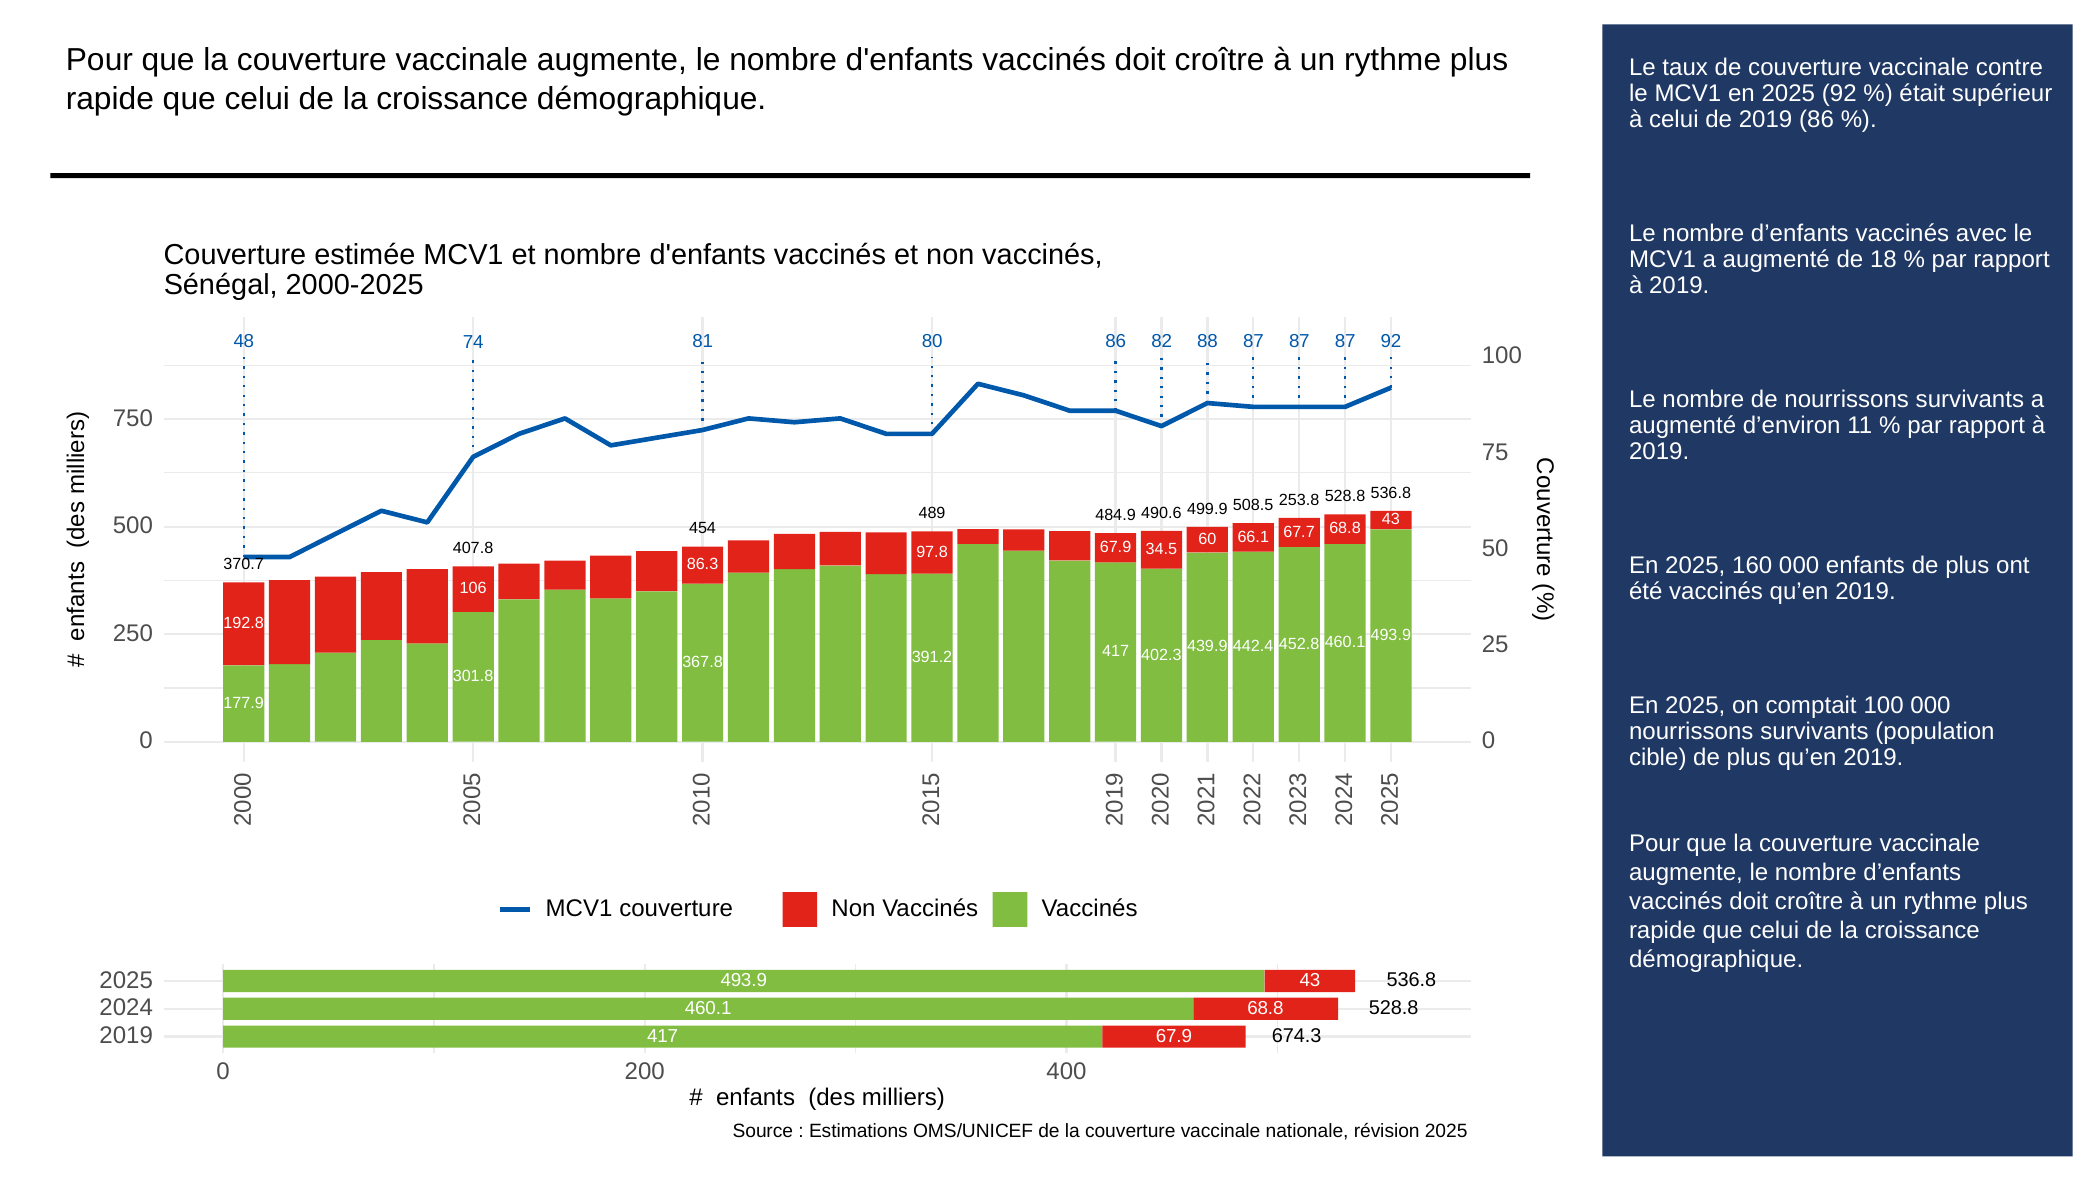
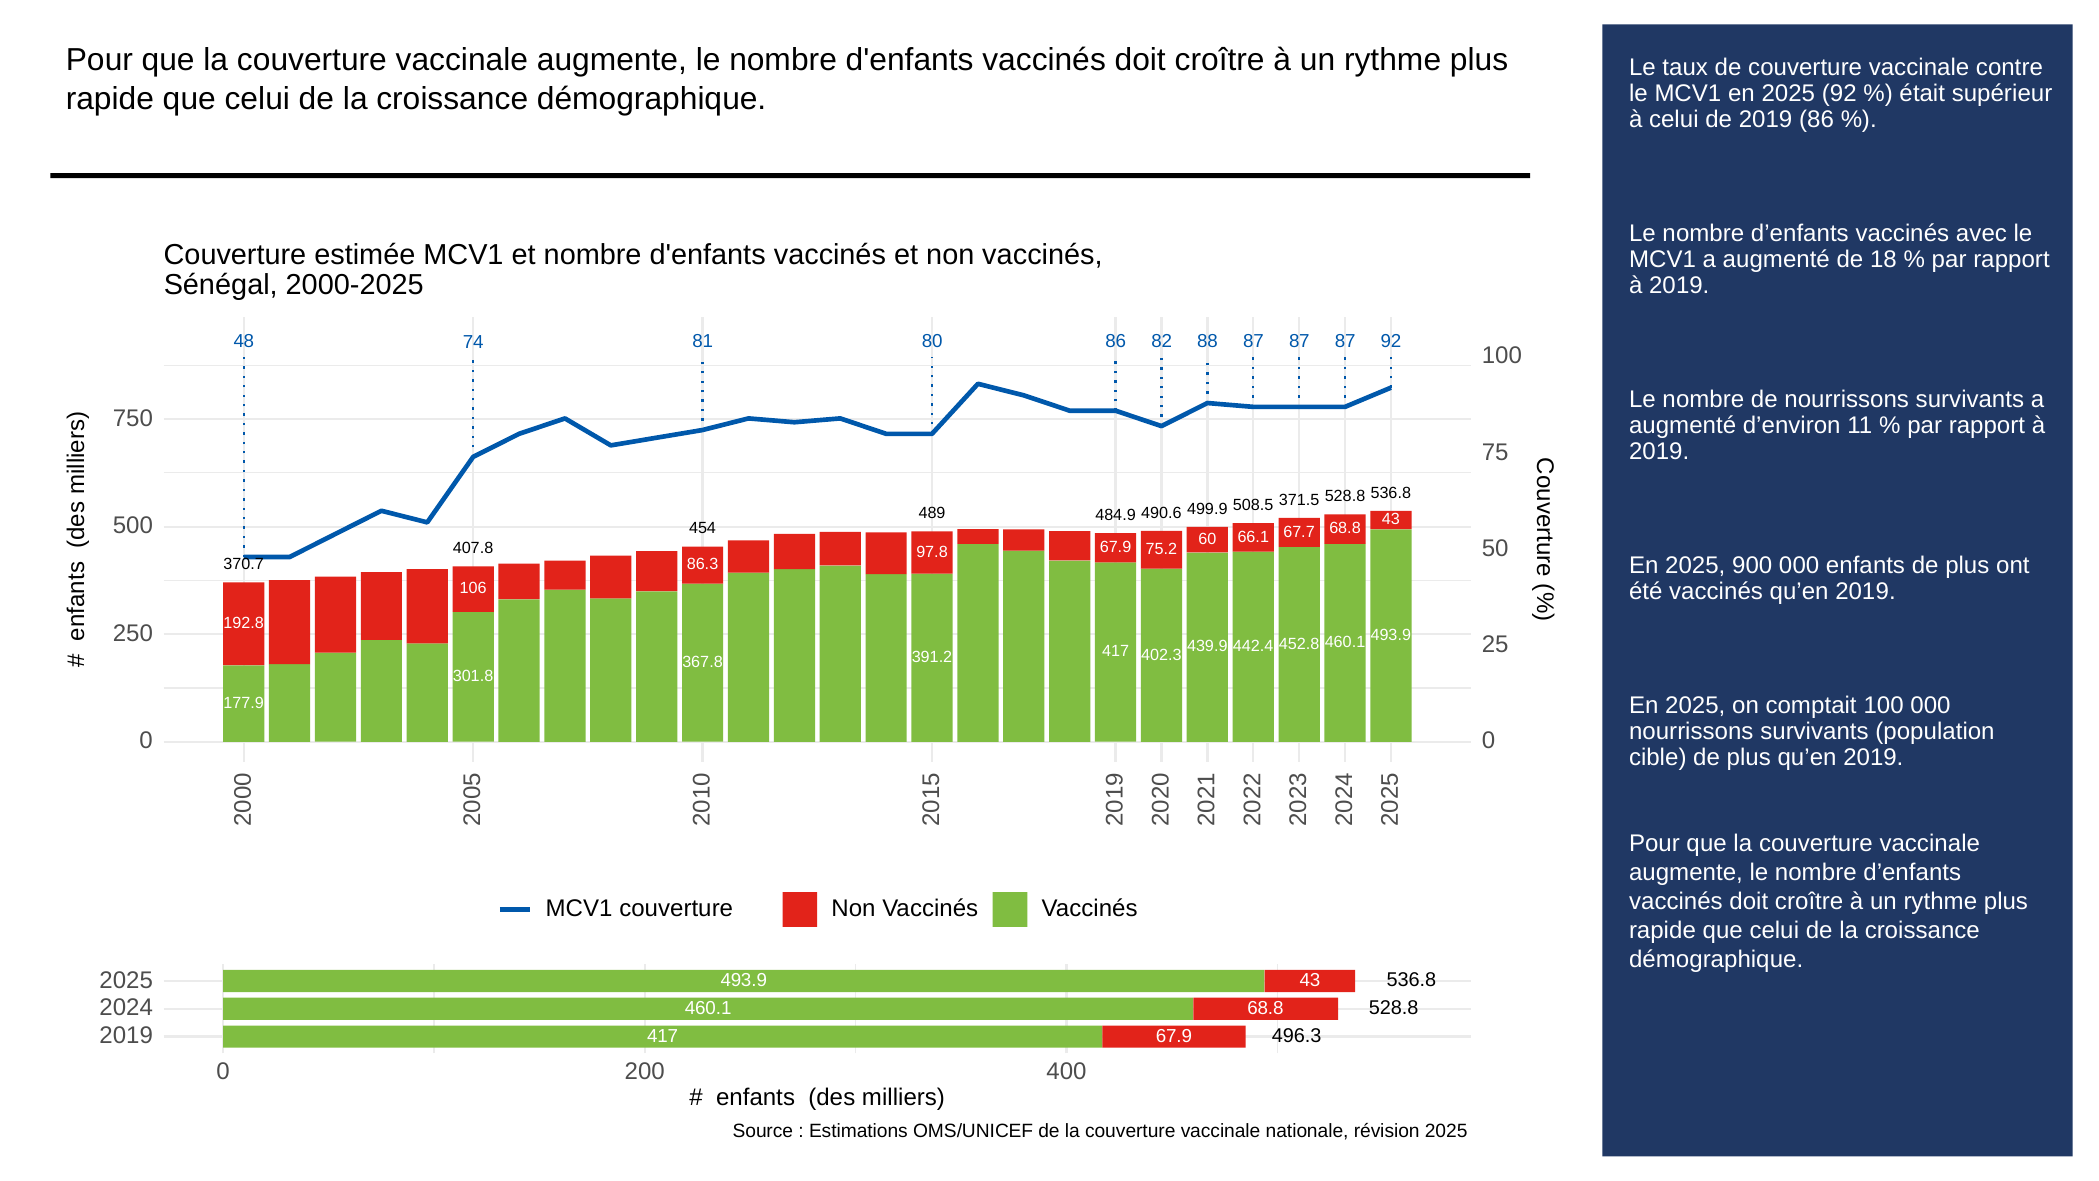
253.8: 253.8 -> 371.5 (1299, 500)
34.5: 34.5 -> 75.2 (1161, 549)
160: 160 -> 900 (1752, 565)
674.3: 674.3 -> 496.3 (1297, 1036)
